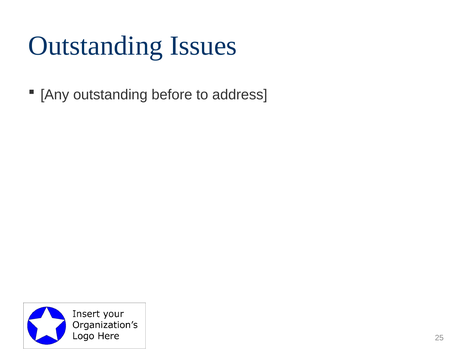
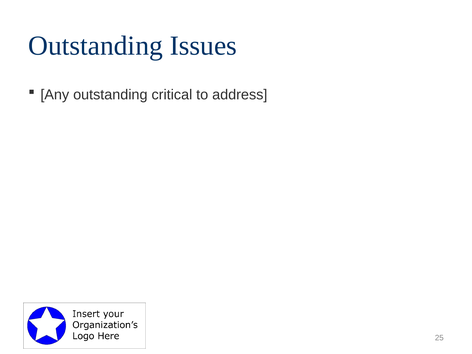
before: before -> critical (172, 95)
